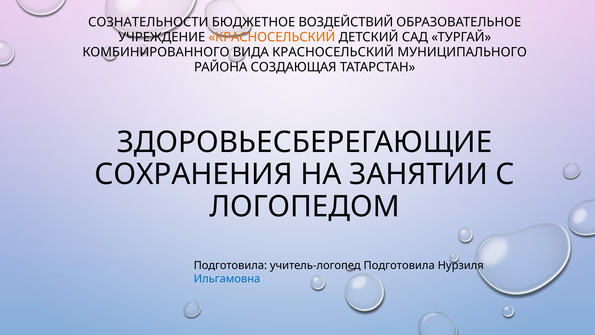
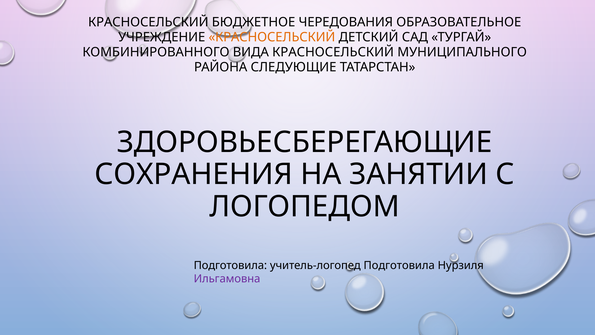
СОЗНАТЕЛЬНОСТИ: СОЗНАТЕЛЬНОСТИ -> КРАСНОСЕЛЬСКИЙ (148, 22)
ВОЗДЕЙСТВИЙ: ВОЗДЕЙСТВИЙ -> ЧЕРЕДОВАНИЯ (346, 22)
СОЗДАЮЩАЯ: СОЗДАЮЩАЯ -> СЛЕДУЮЩИЕ (294, 67)
Ильгамовна colour: blue -> purple (227, 279)
